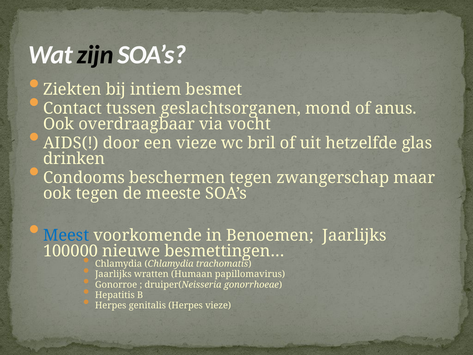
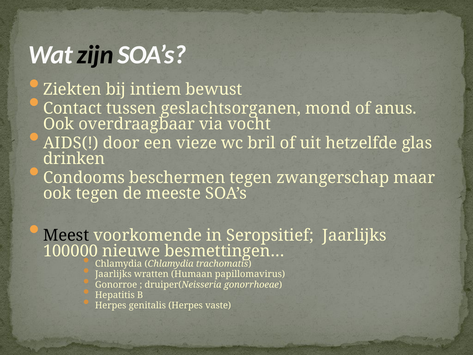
besmet: besmet -> bewust (214, 89)
Meest colour: blue -> black (66, 235)
Benoemen: Benoemen -> Seropsitief (270, 235)
Herpes vieze: vieze -> vaste (218, 305)
